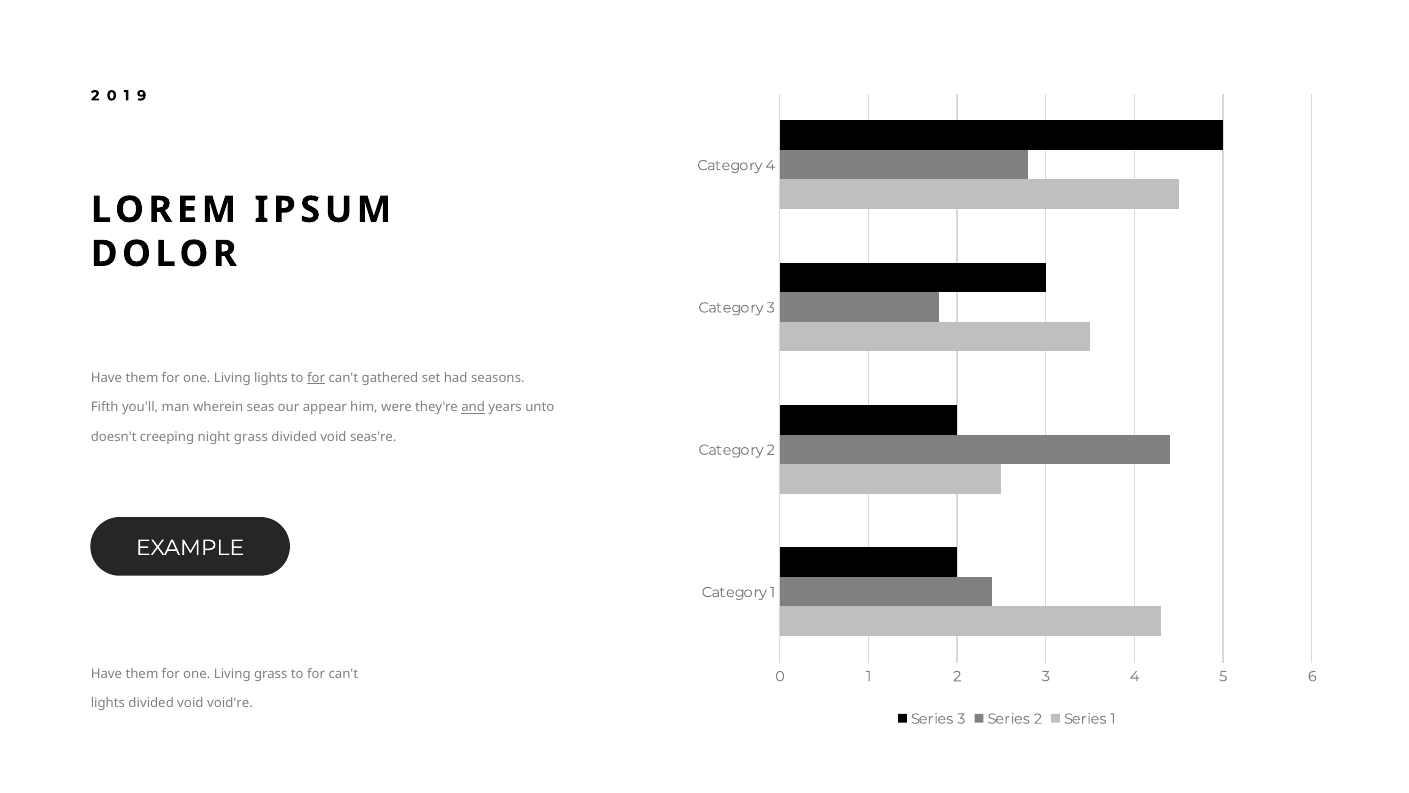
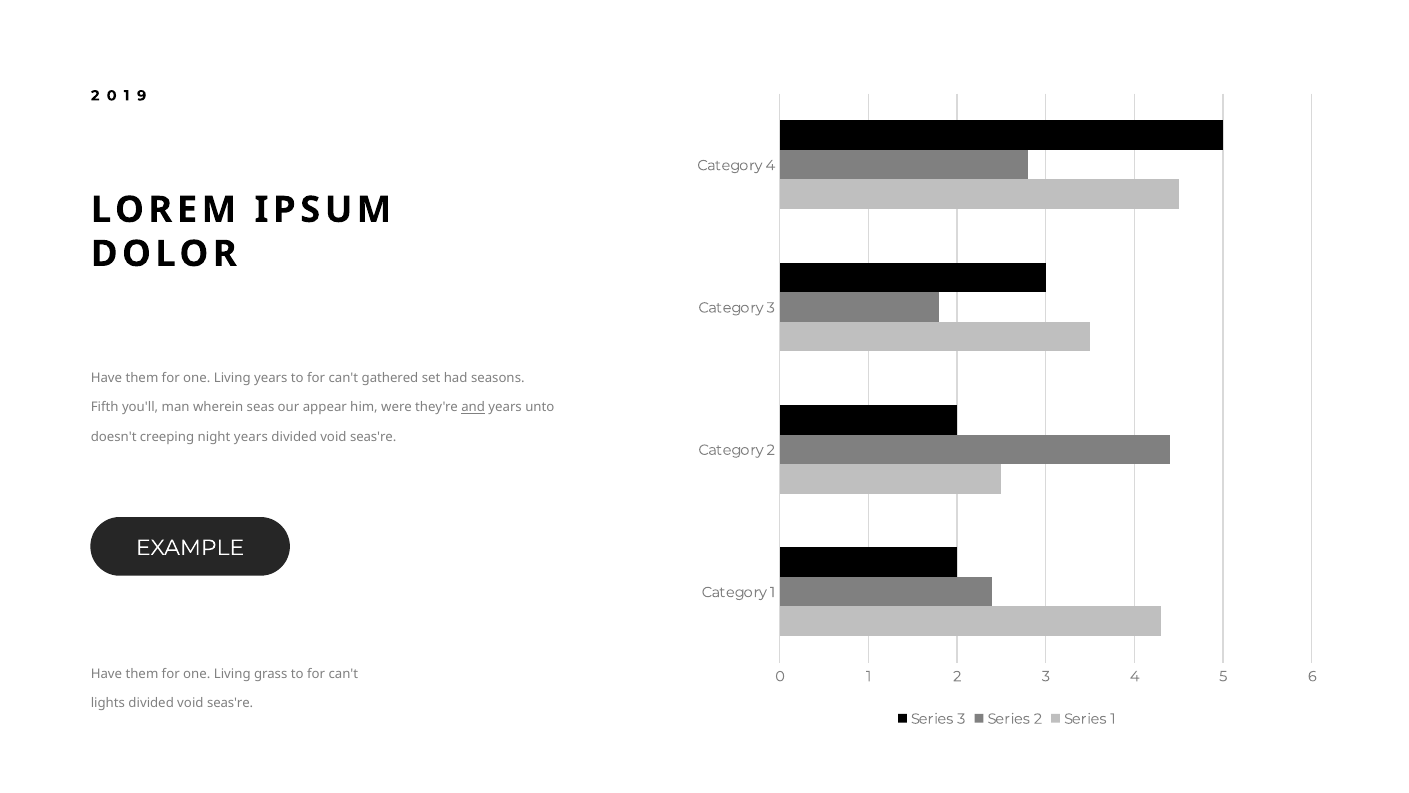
Living lights: lights -> years (271, 378)
for underline: present -> none (316, 378)
night grass: grass -> years (251, 437)
lights divided void void're: void're -> seas're (230, 703)
